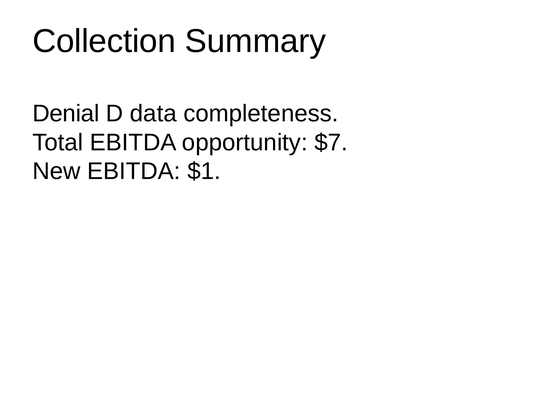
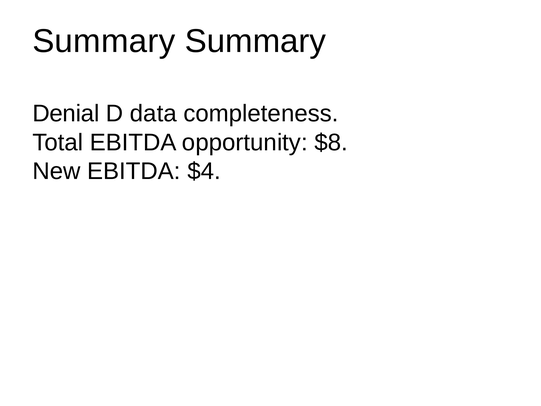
Collection: Collection -> Summary (104, 41)
$7: $7 -> $8 (331, 142)
$1: $1 -> $4 (204, 171)
